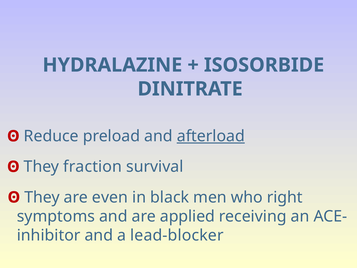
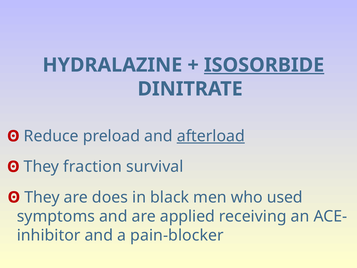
ISOSORBIDE underline: none -> present (264, 65)
even: even -> does (110, 197)
right: right -> used (285, 197)
lead-blocker: lead-blocker -> pain-blocker (177, 235)
